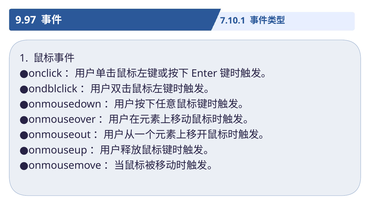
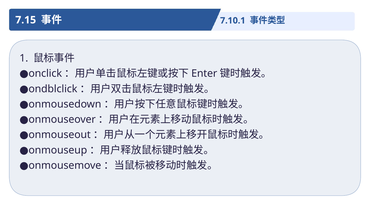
9.97: 9.97 -> 7.15 (26, 20)
